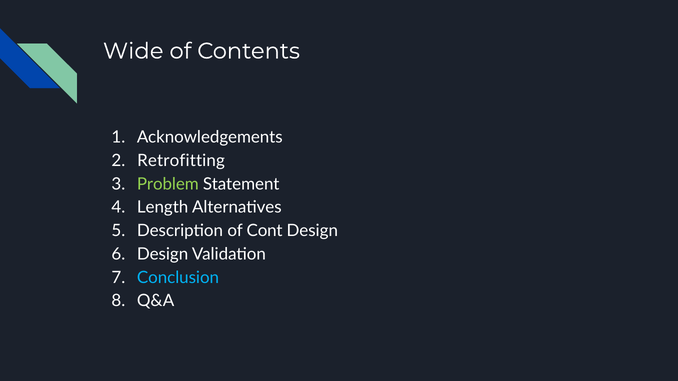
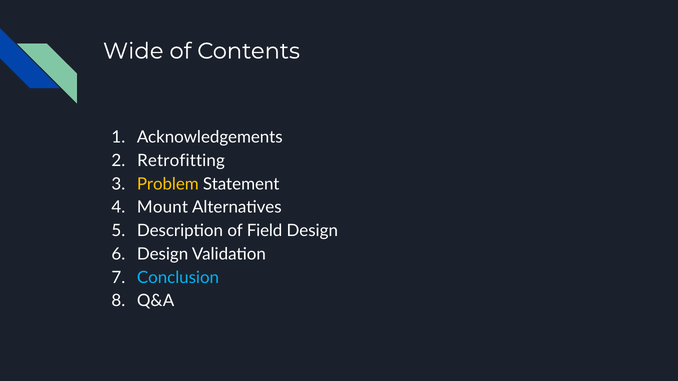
Problem colour: light green -> yellow (168, 184)
Length: Length -> Mount (162, 208)
Cont: Cont -> Field (265, 231)
